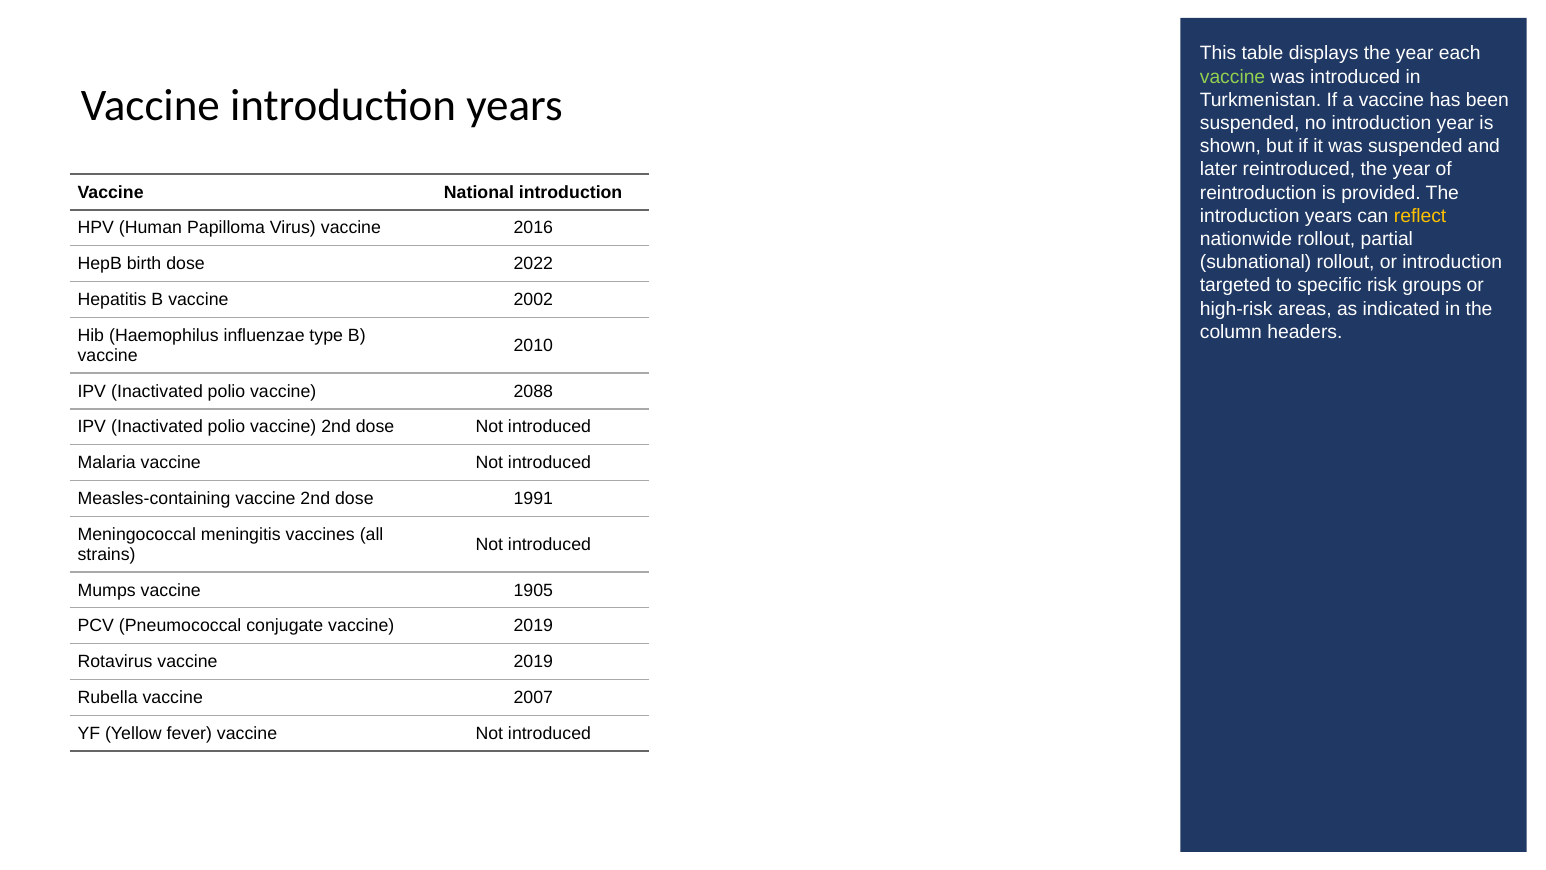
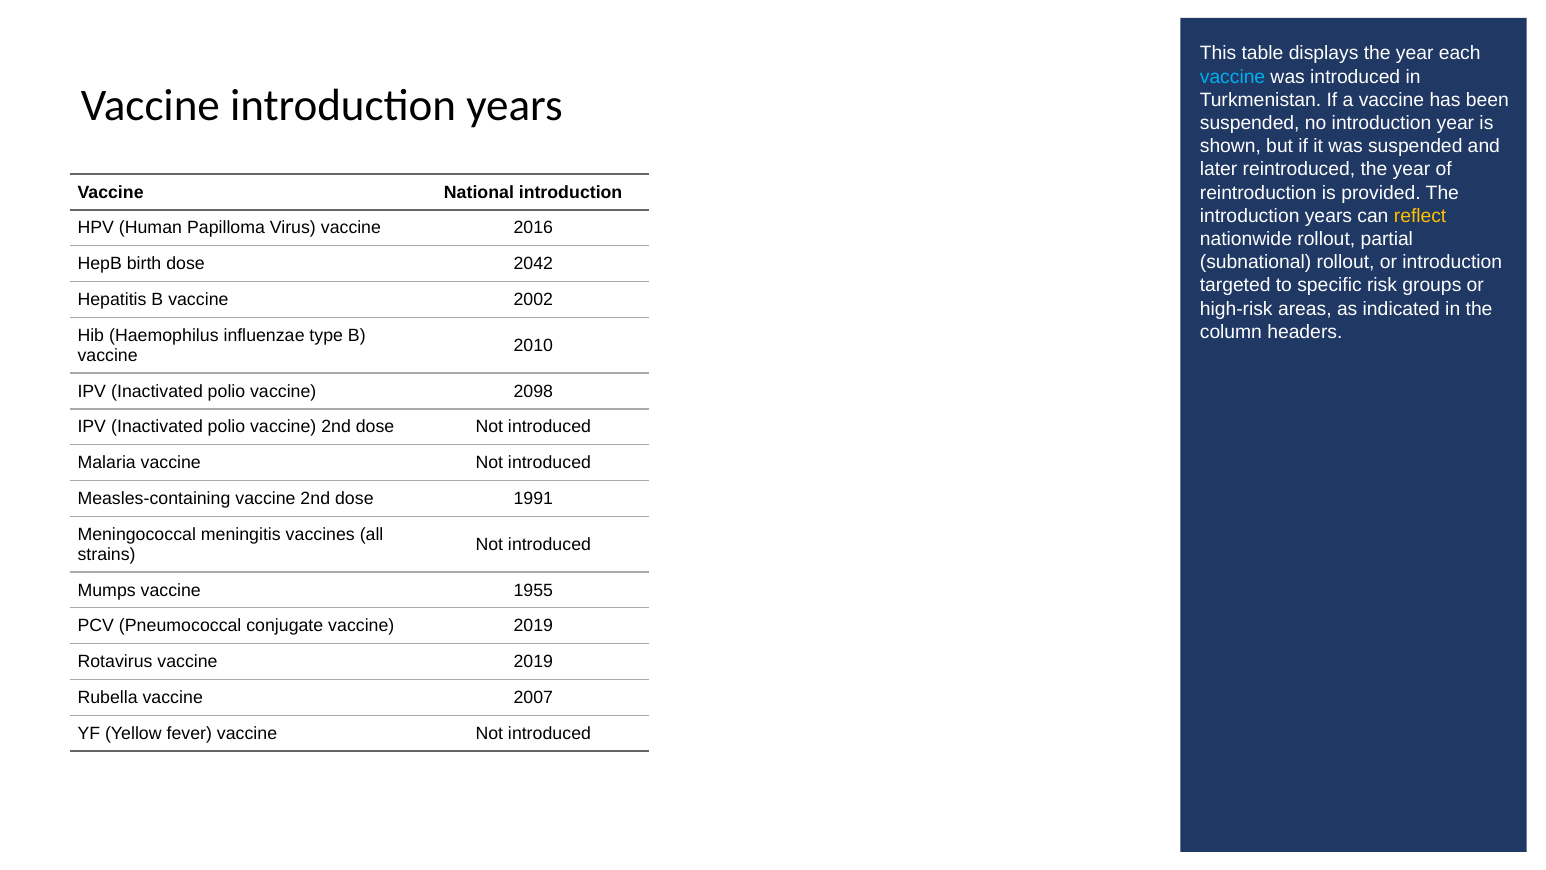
vaccine colour: light green -> light blue (1233, 77)
2022: 2022 -> 2042 (533, 264)
2088: 2088 -> 2098 (533, 391)
1905: 1905 -> 1955 (533, 590)
